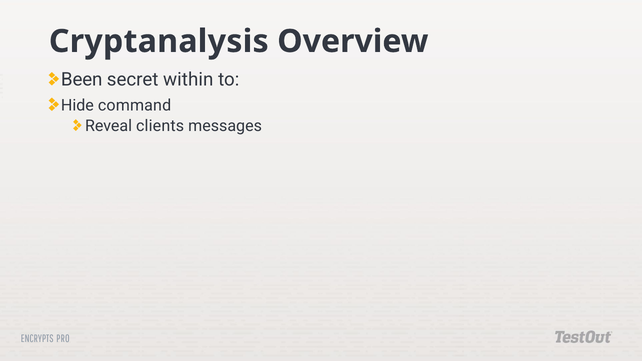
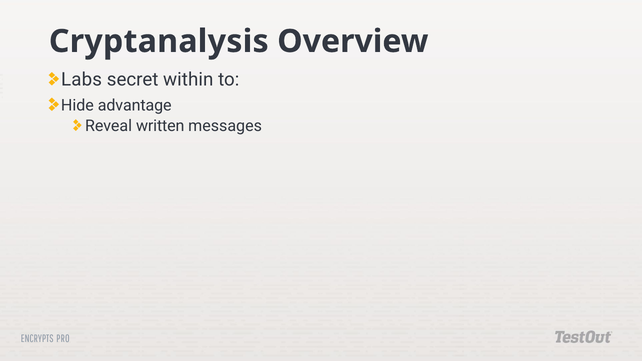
Been: Been -> Labs (82, 80)
command: command -> advantage (135, 105)
clients: clients -> written (160, 126)
